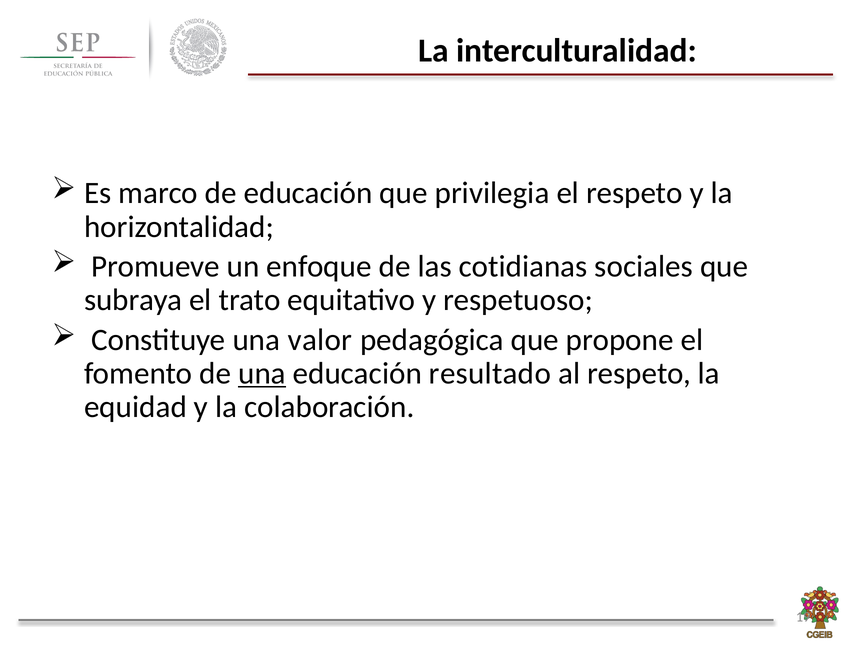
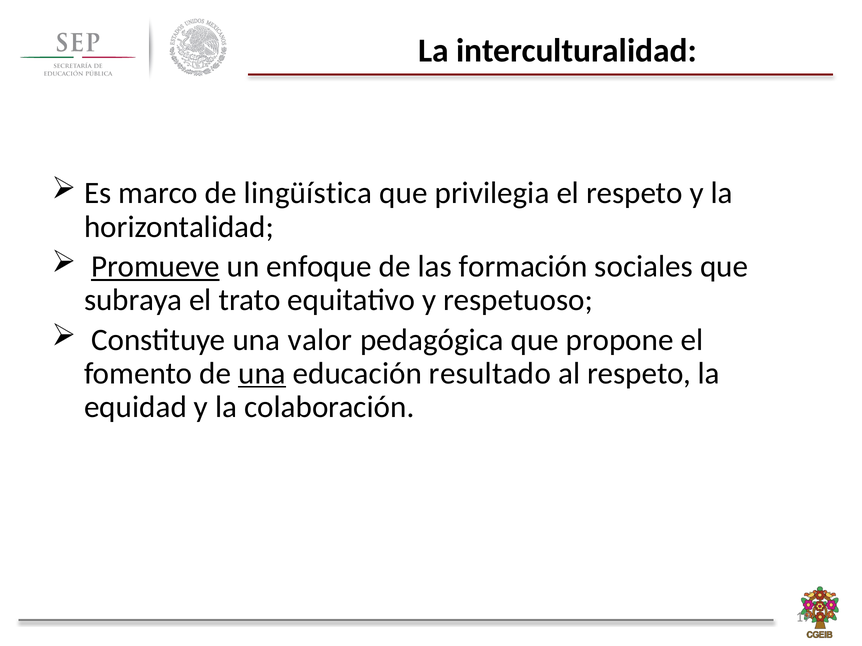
de educación: educación -> lingüística (308, 193)
Promueve underline: none -> present (155, 267)
cotidianas: cotidianas -> formación (523, 267)
